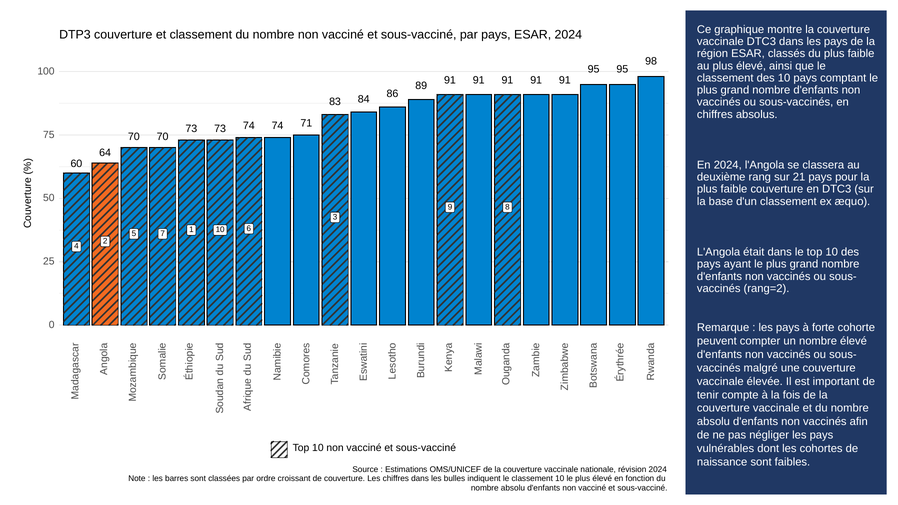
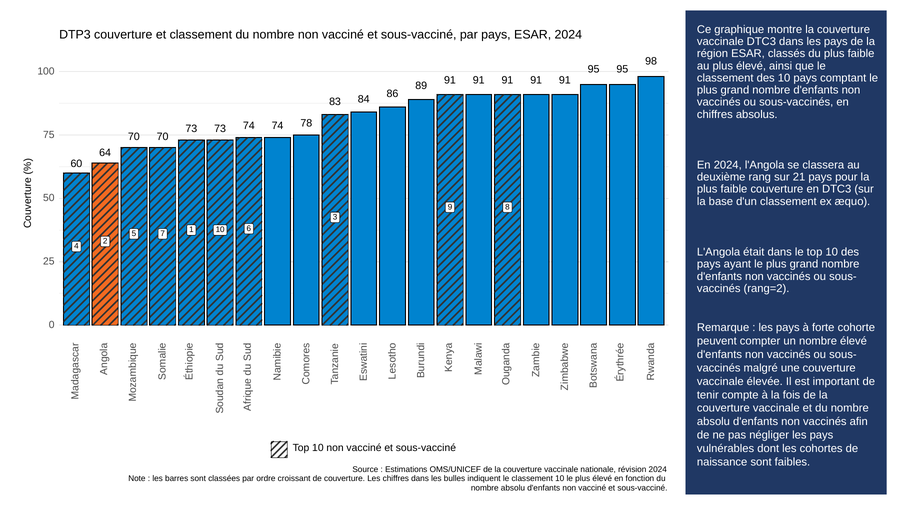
71: 71 -> 78 (306, 123)
